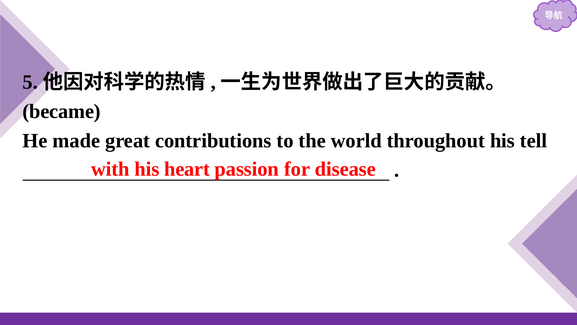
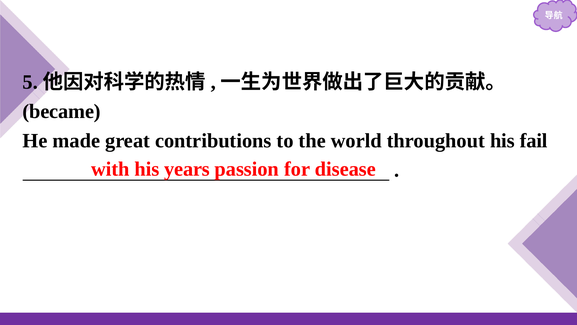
tell: tell -> fail (534, 141)
heart: heart -> years (187, 169)
